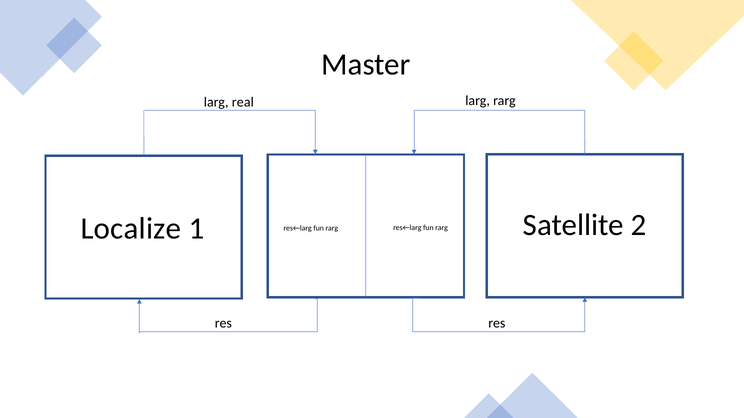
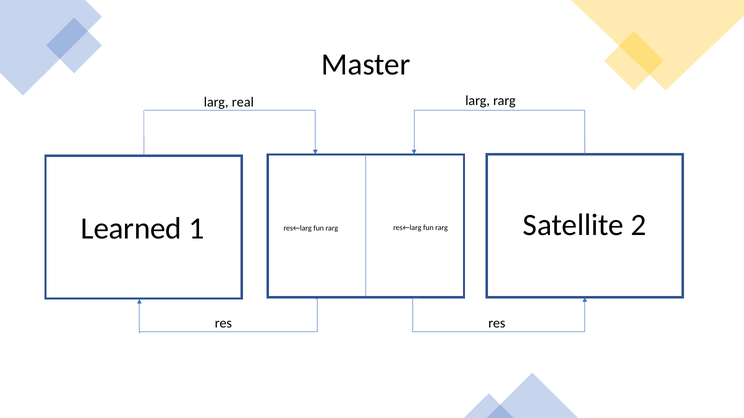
Localize: Localize -> Learned (131, 229)
